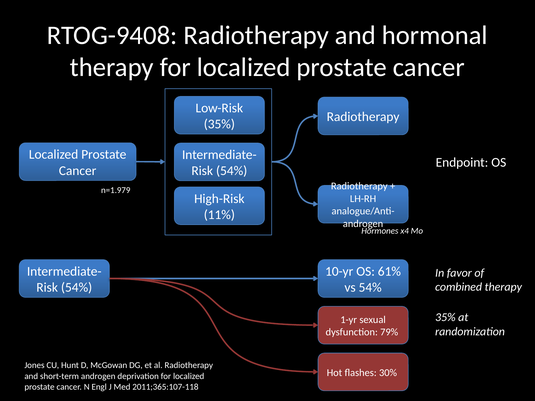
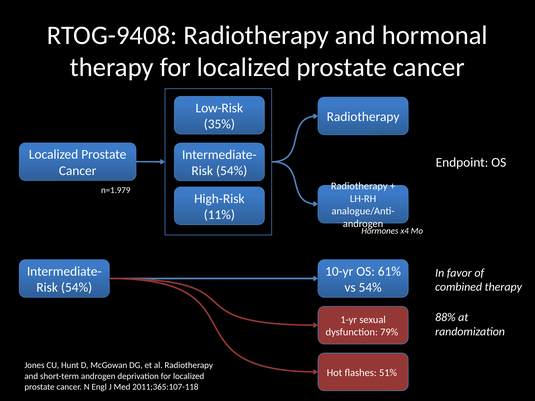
35%: 35% -> 88% (445, 318)
30%: 30% -> 51% (388, 373)
